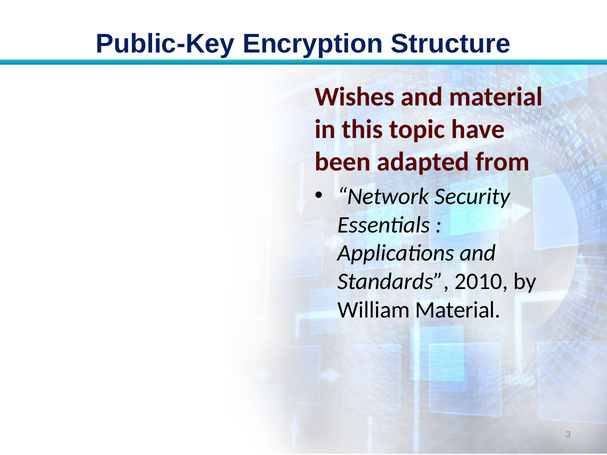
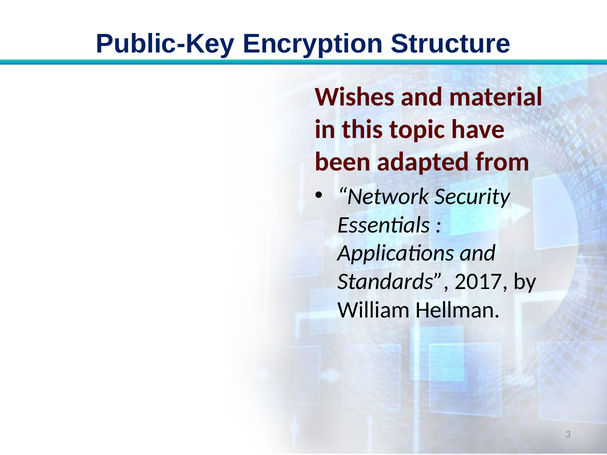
2010: 2010 -> 2017 (481, 282)
William Material: Material -> Hellman (458, 310)
